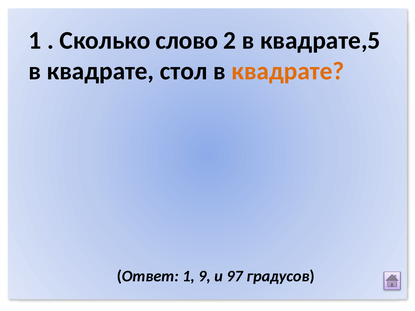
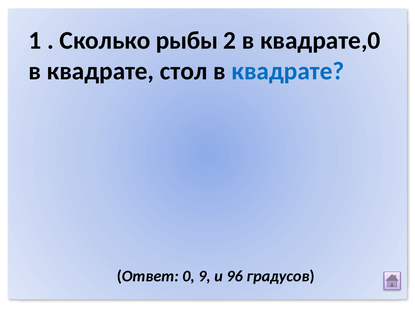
слово: слово -> рыбы (187, 41)
квадрате,5: квадрате,5 -> квадрате,0 (320, 41)
квадрате colour: orange -> blue (288, 71)
Ответ 1: 1 -> 0 (189, 276)
97: 97 -> 96 (235, 276)
